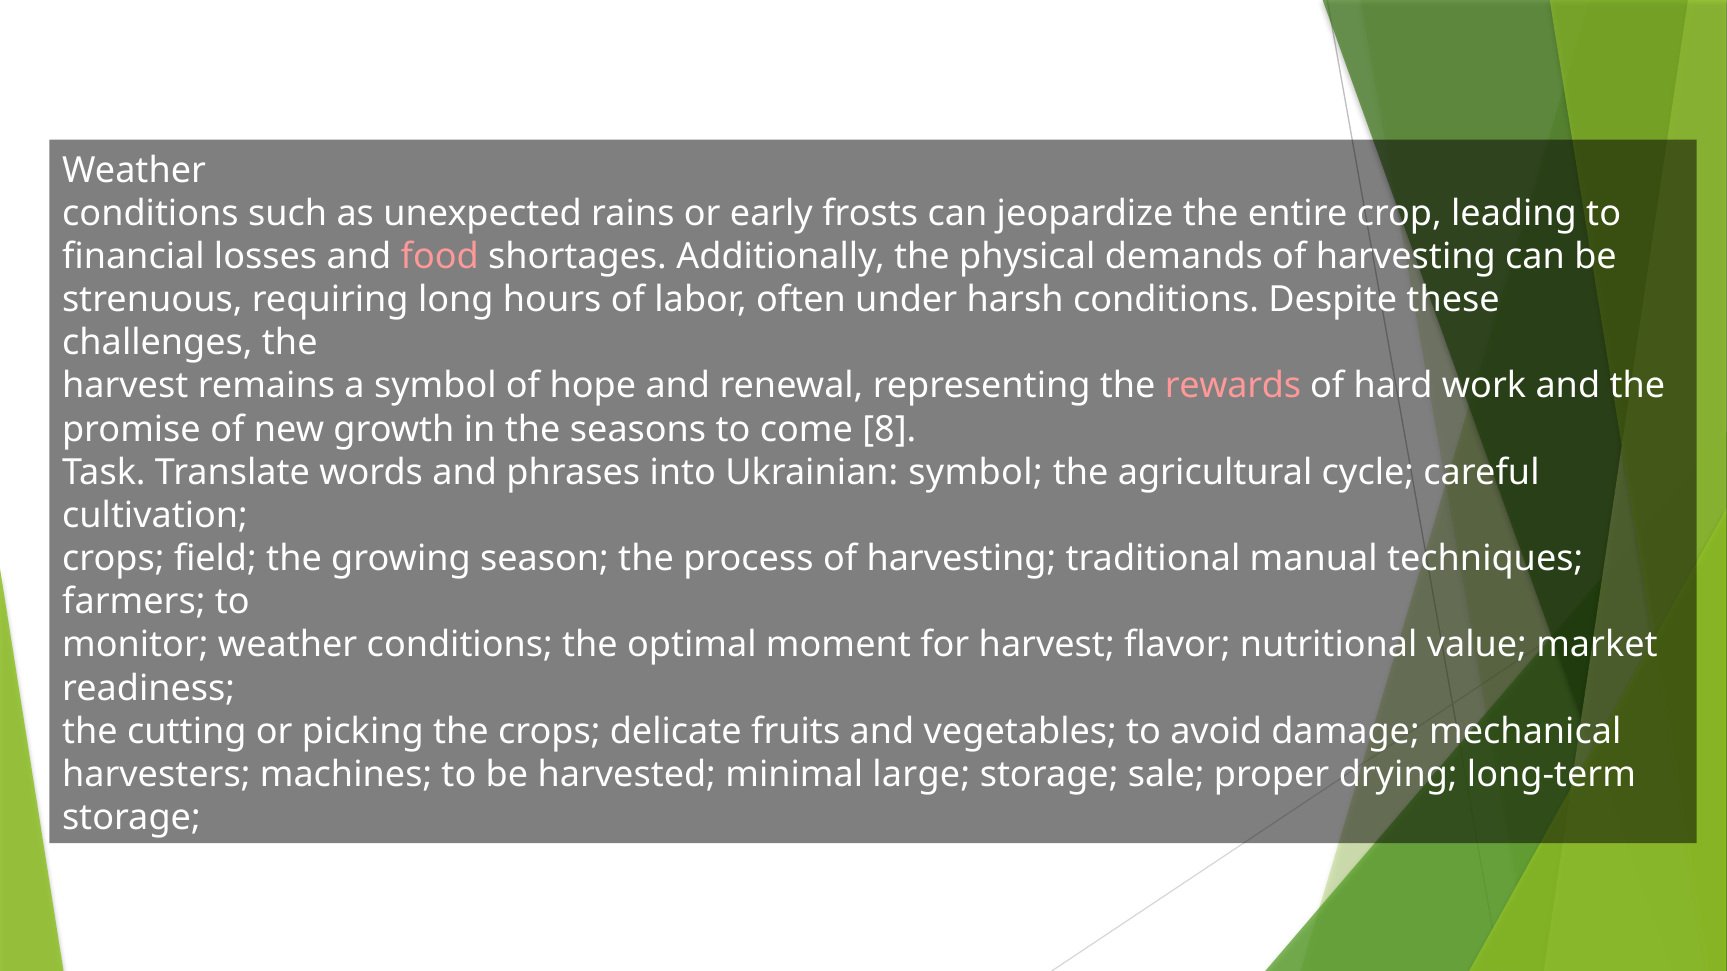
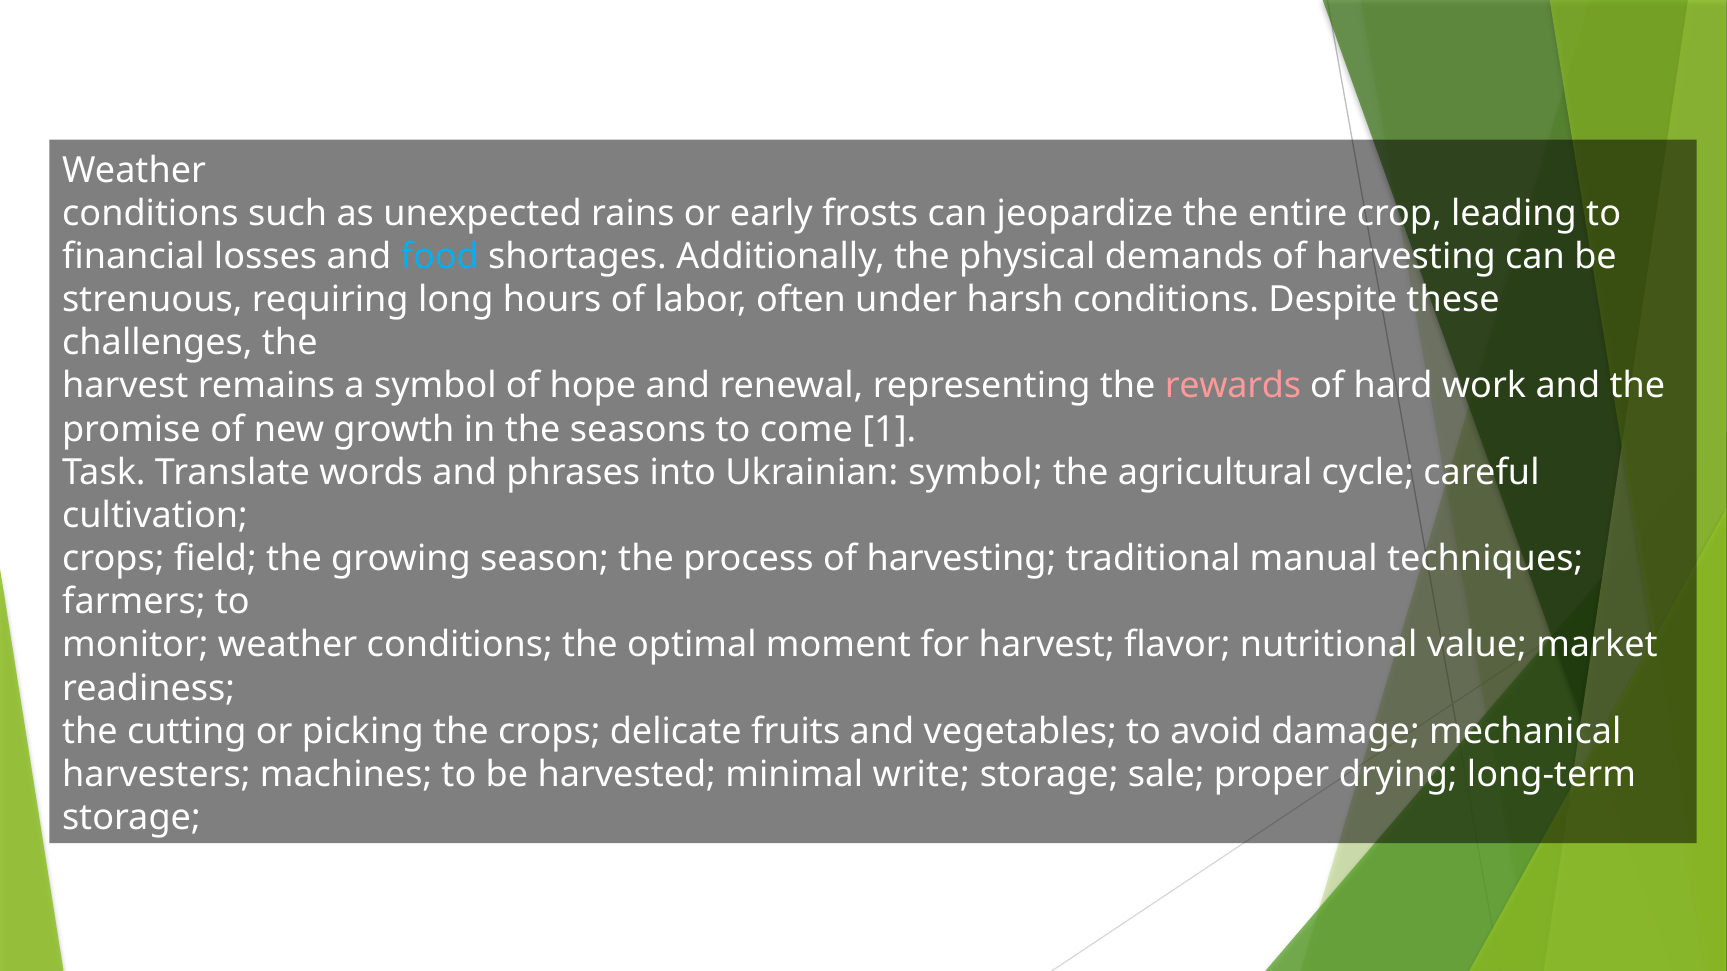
food colour: pink -> light blue (440, 257)
8: 8 -> 1 (889, 429)
large: large -> write (921, 775)
